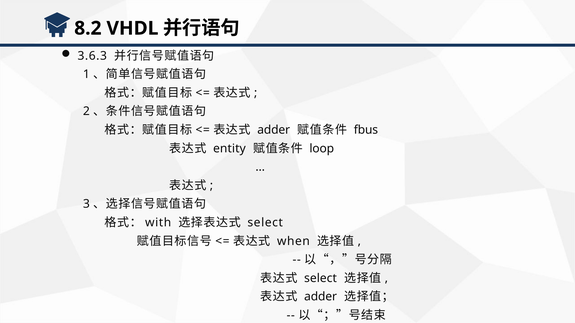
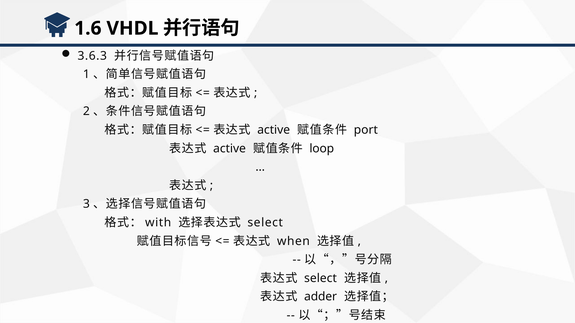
8.2: 8.2 -> 1.6 (88, 28)
adder: adder -> active (274, 130)
fbus: fbus -> port (366, 130)
entity: entity -> active (229, 149)
